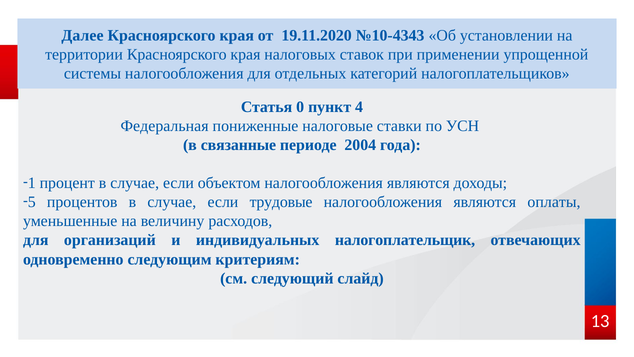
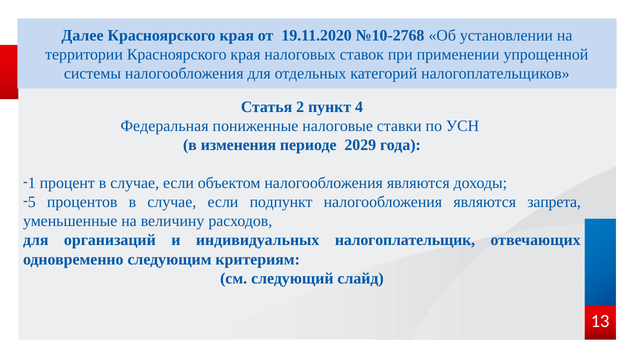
№10-4343: №10-4343 -> №10-2768 (390, 36)
0: 0 -> 2 (300, 107)
связанные: связанные -> изменения (238, 145)
2004: 2004 -> 2029 (360, 145)
трудовые: трудовые -> подпункт (281, 202)
оплаты: оплаты -> запрета (554, 202)
